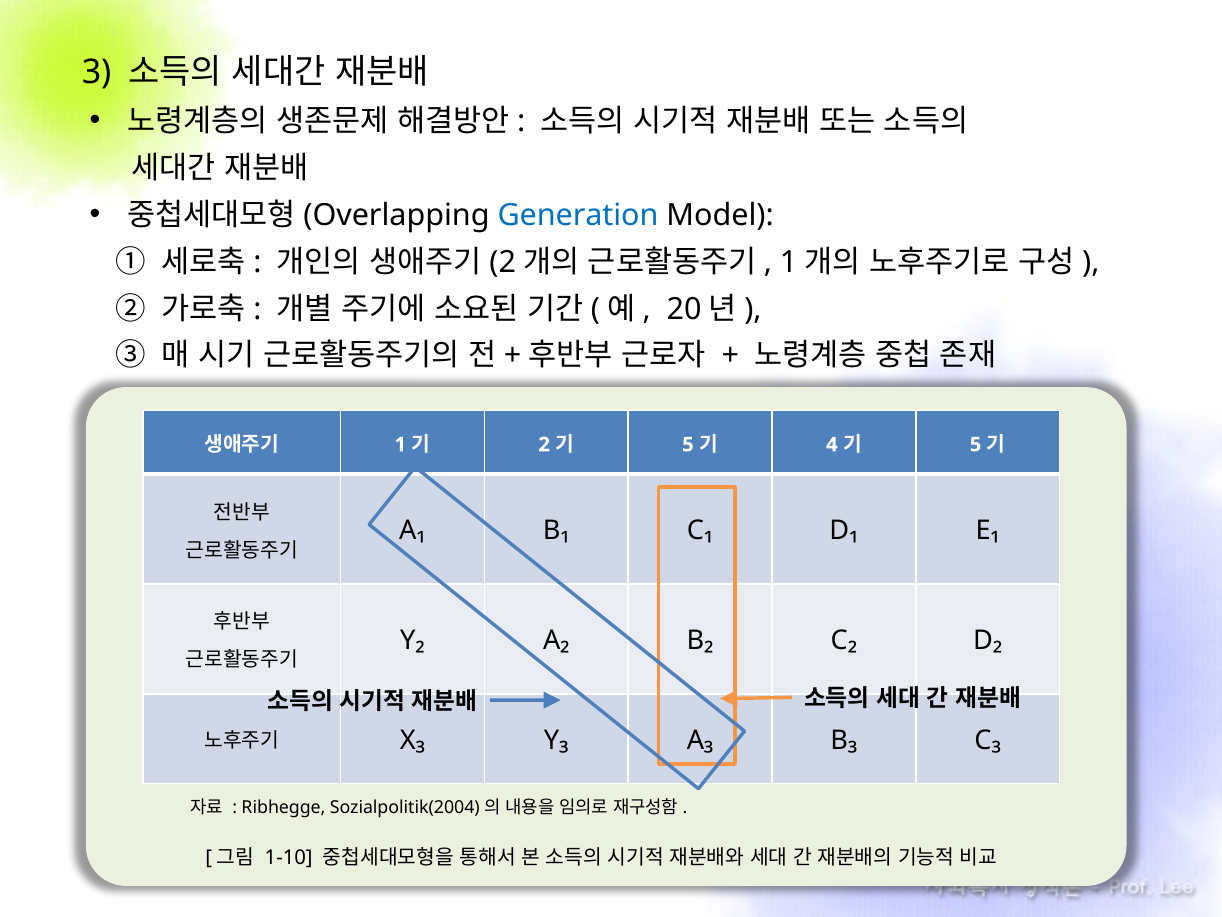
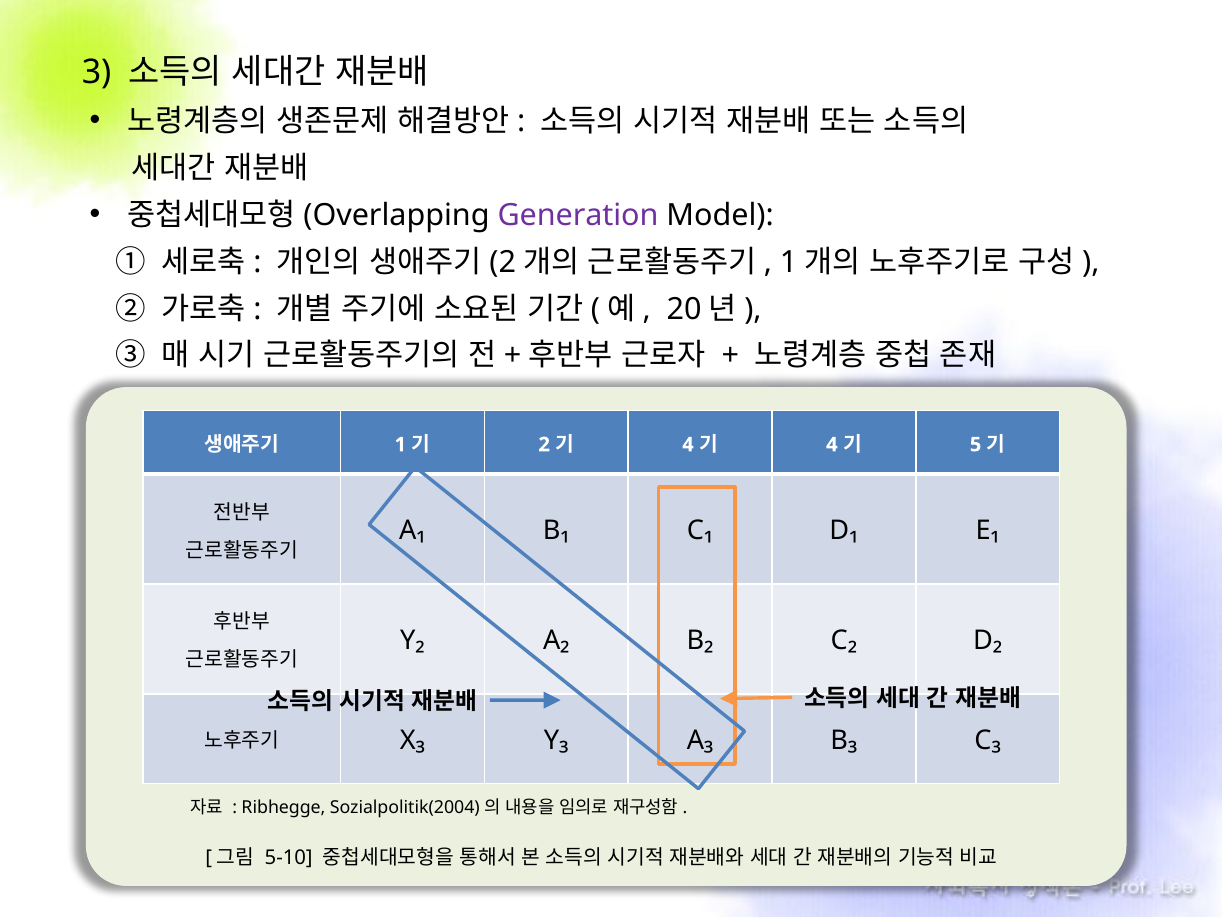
Generation colour: blue -> purple (578, 215)
5: 5 -> 4 (688, 444)
1-10: 1-10 -> 5-10 (289, 858)
